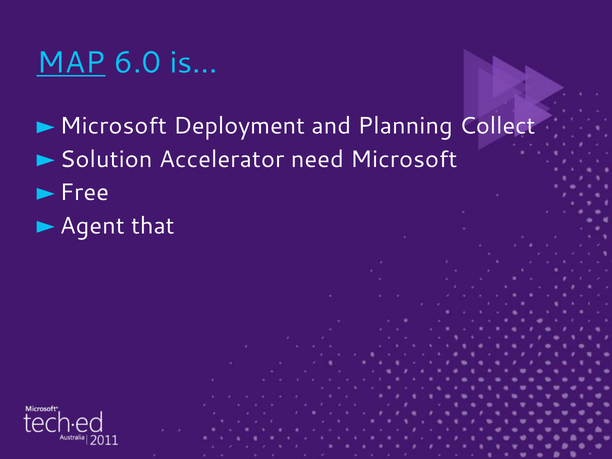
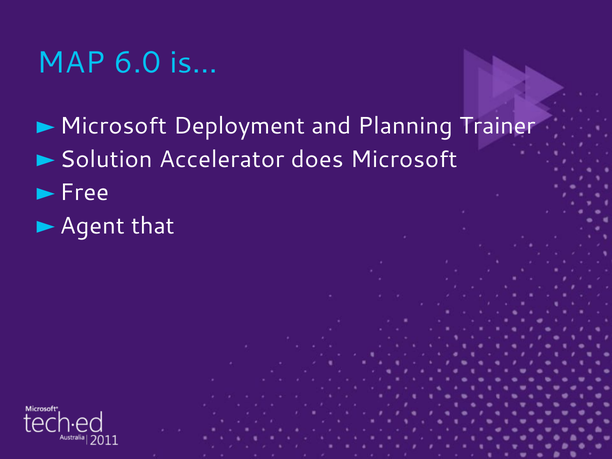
MAP underline: present -> none (71, 63)
Collect: Collect -> Trainer (497, 126)
need: need -> does (317, 159)
